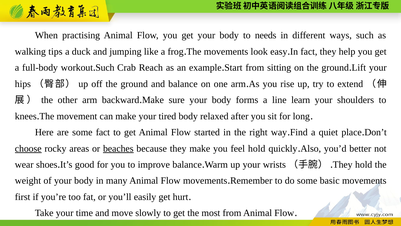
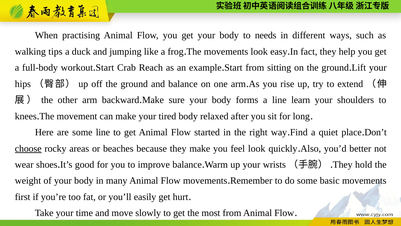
Such: Such -> Start (105, 68)
some fact: fact -> line (103, 132)
beaches underline: present -> none (118, 148)
feel hold: hold -> look (257, 148)
